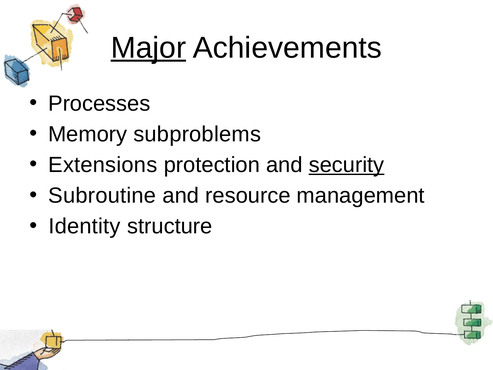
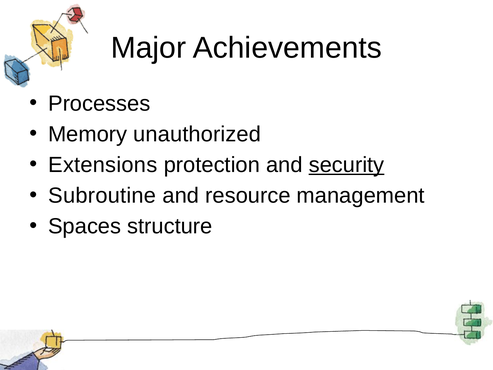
Major underline: present -> none (148, 48)
subproblems: subproblems -> unauthorized (197, 134)
Identity: Identity -> Spaces (85, 226)
